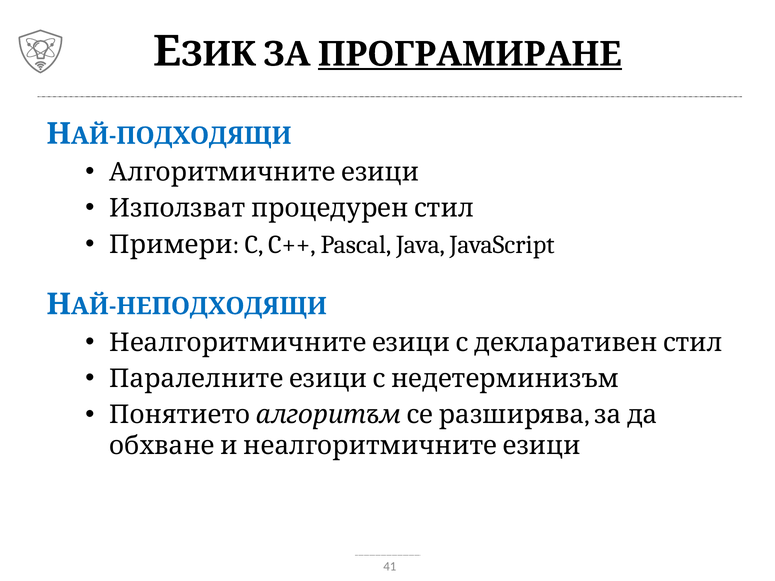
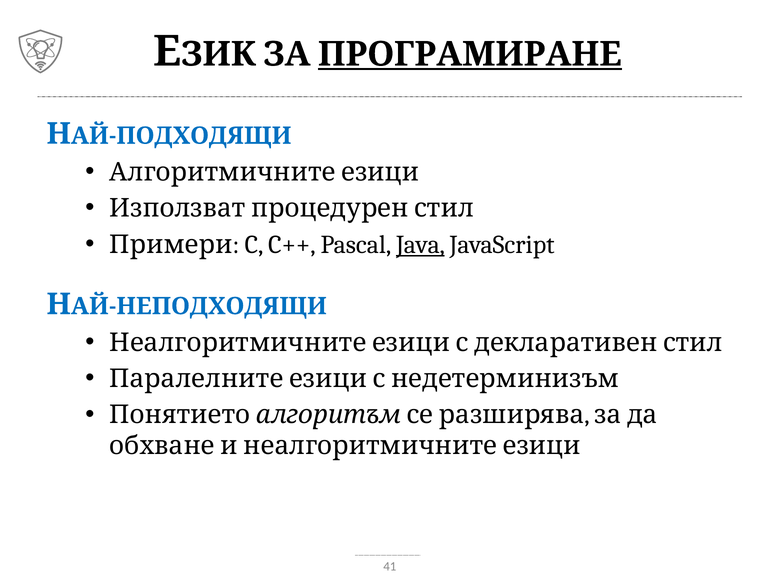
Java underline: none -> present (421, 245)
